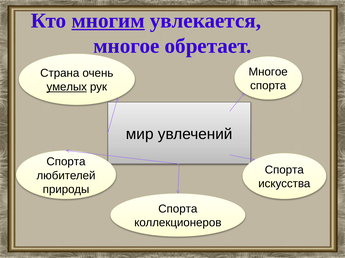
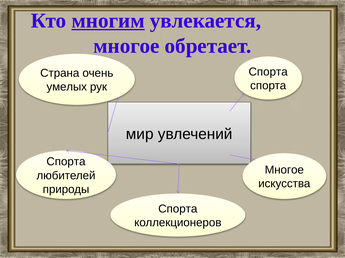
Многое: Многое -> Спорта (268, 72)
умелых underline: present -> none (67, 87)
Спорта: Спорта -> Многое (284, 170)
